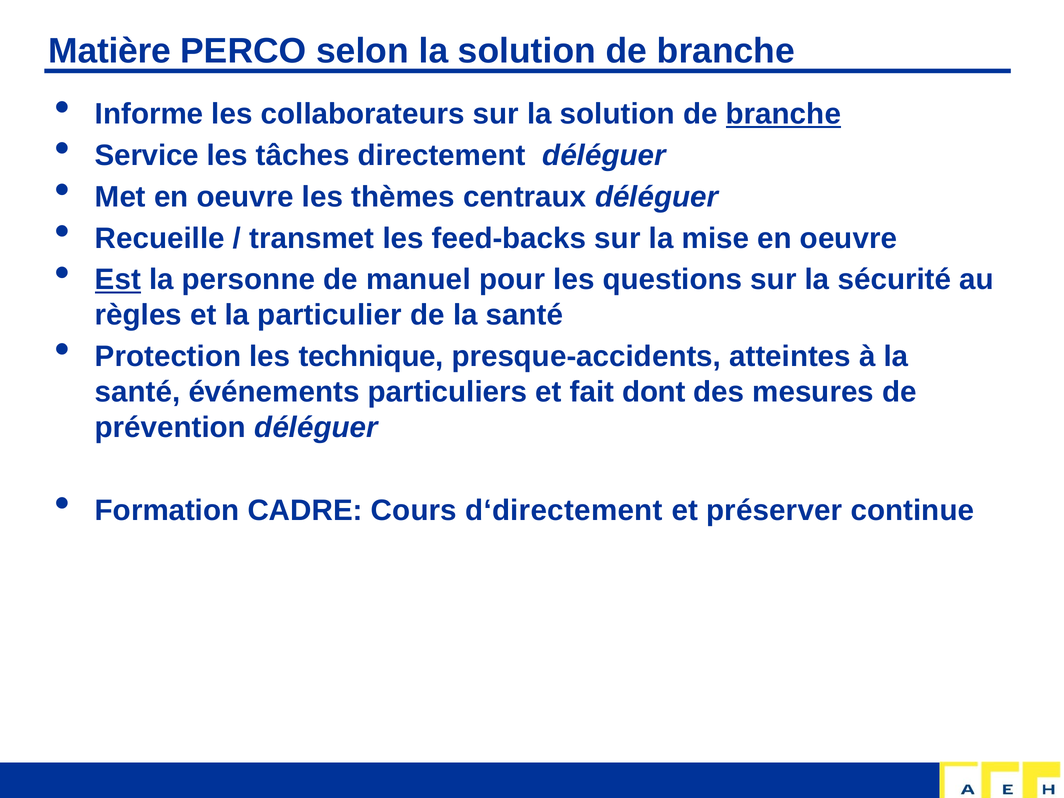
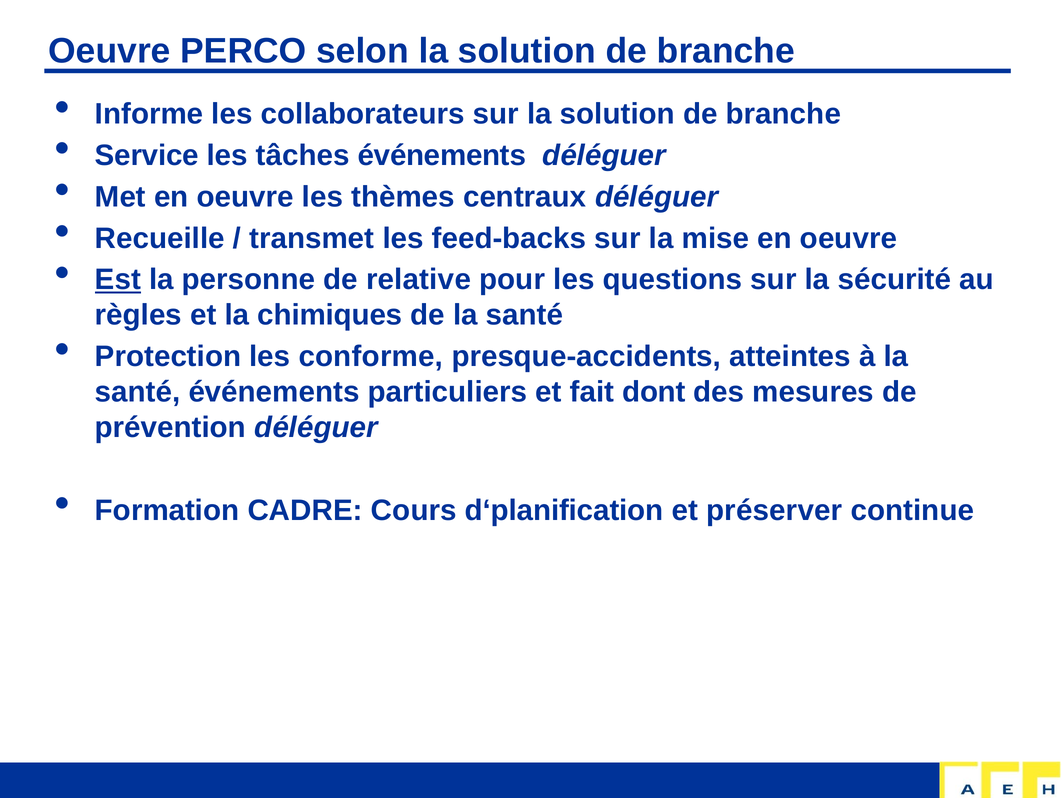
Matière: Matière -> Oeuvre (109, 51)
branche underline: present -> none (783, 114)
tâches directement: directement -> événements (442, 156)
manuel: manuel -> relative (418, 280)
particulier: particulier -> chimiques (330, 315)
technique: technique -> conforme (371, 357)
d‘directement: d‘directement -> d‘planification (564, 510)
